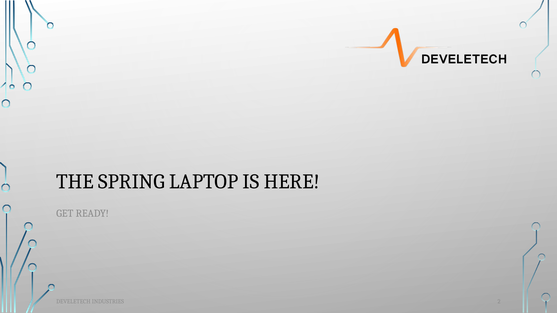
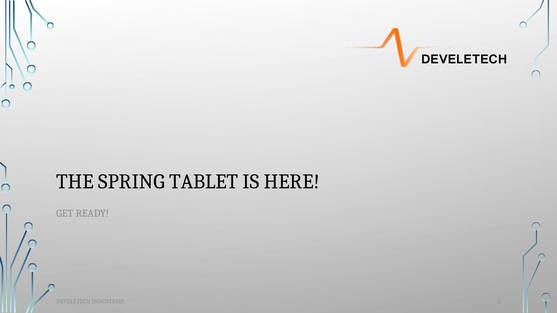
LAPTOP: LAPTOP -> TABLET (204, 182)
